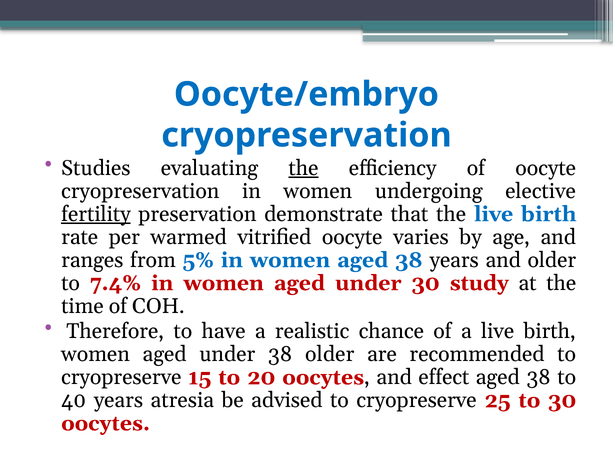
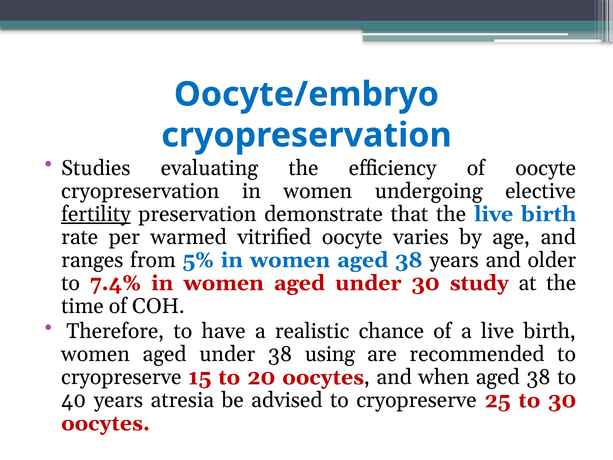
the underline: present -> none (303, 168)
38 older: older -> using (330, 354)
effect: effect -> when (444, 377)
